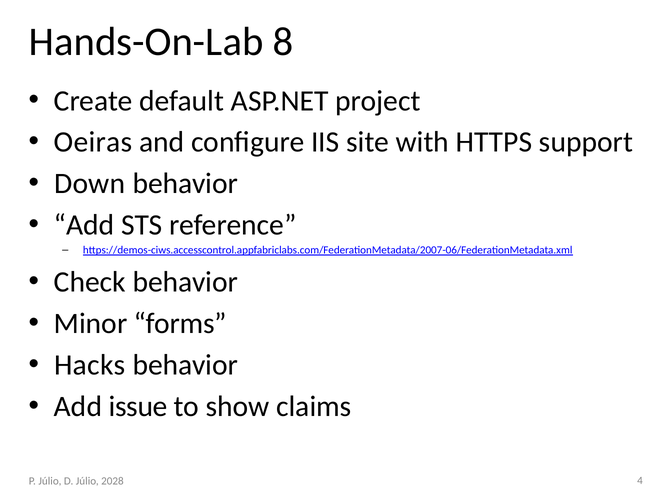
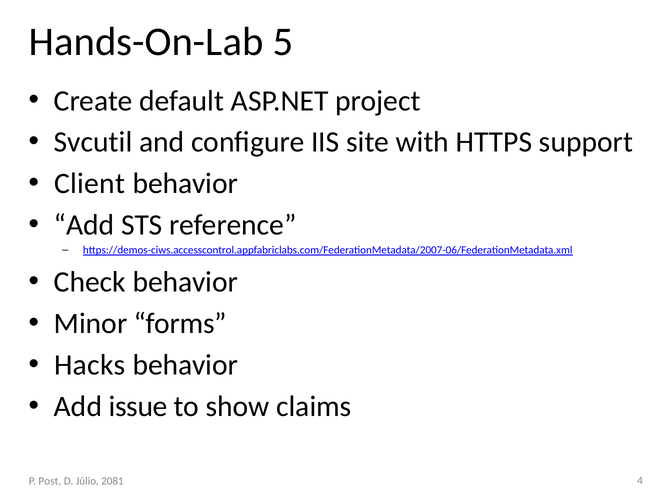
8: 8 -> 5 (283, 42)
Oeiras: Oeiras -> Svcutil (93, 142)
Down: Down -> Client (90, 184)
P Júlio: Júlio -> Post (50, 481)
2028: 2028 -> 2081 (112, 481)
